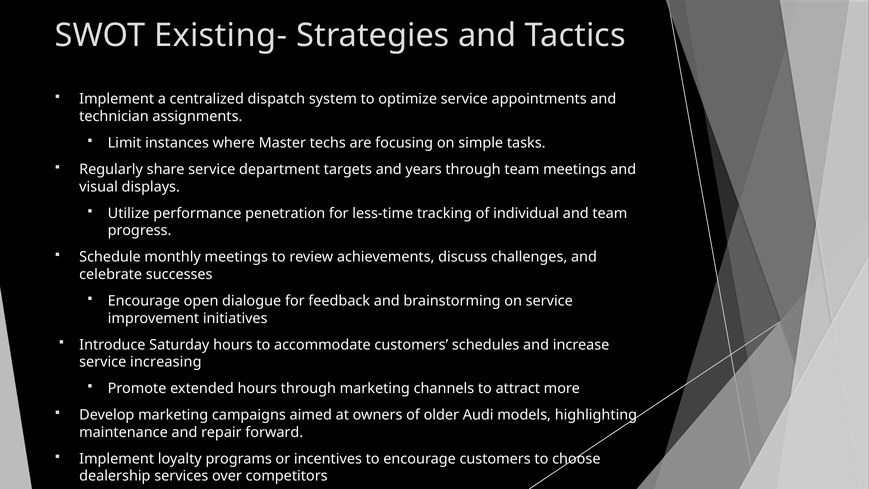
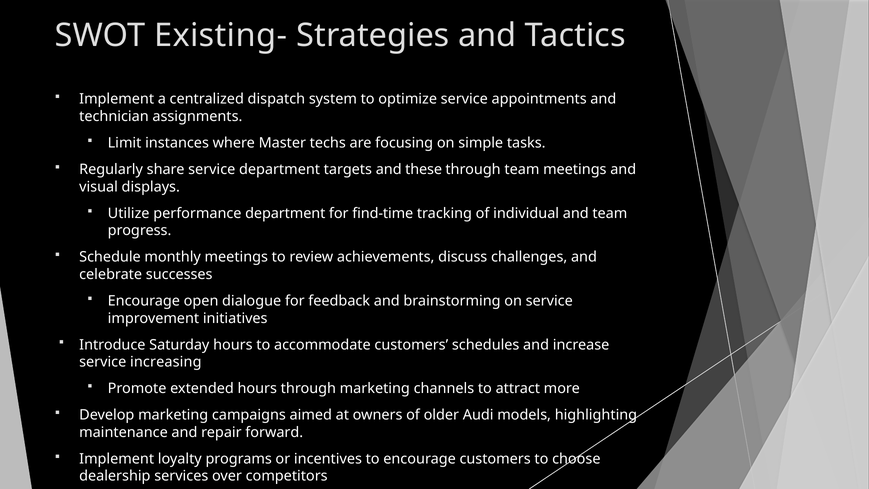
years: years -> these (424, 169)
performance penetration: penetration -> department (285, 213)
less-time: less-time -> find-time (383, 213)
